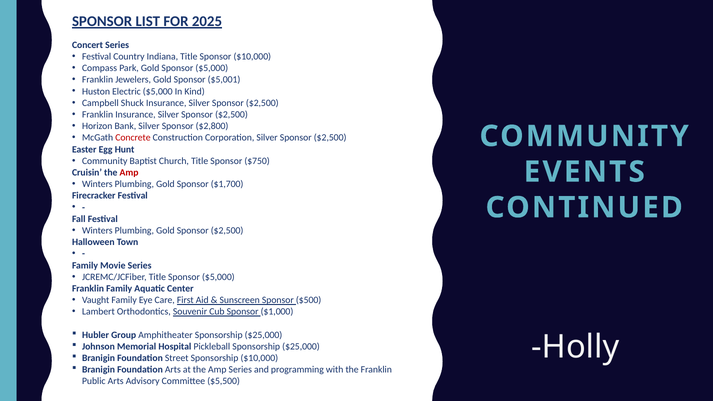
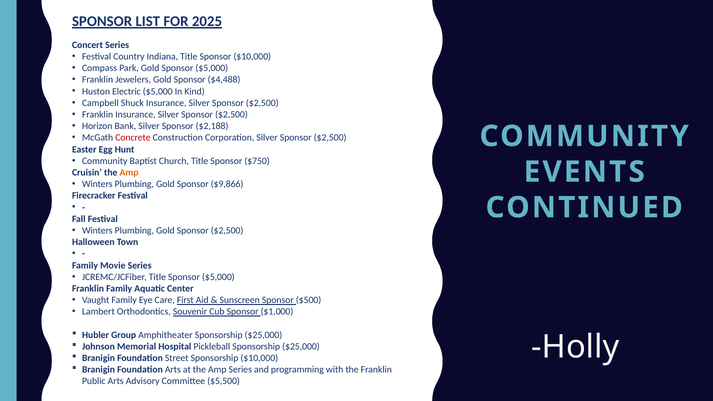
$5,001: $5,001 -> $4,488 (224, 80)
$2,800: $2,800 -> $2,188 (212, 126)
Amp colour: red -> orange (129, 173)
$1,700: $1,700 -> $9,866 (227, 184)
